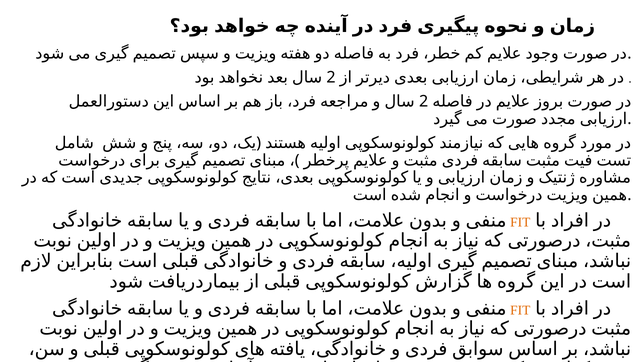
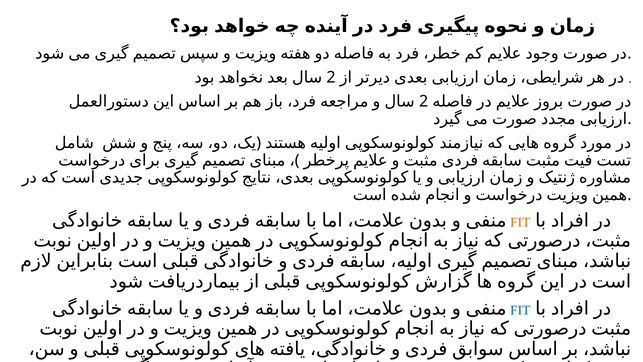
FIT colour: orange -> blue (520, 310)
